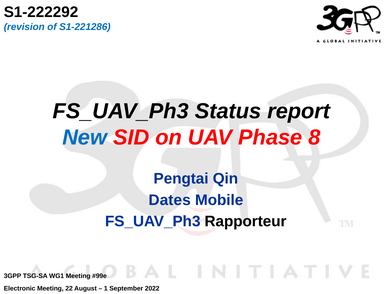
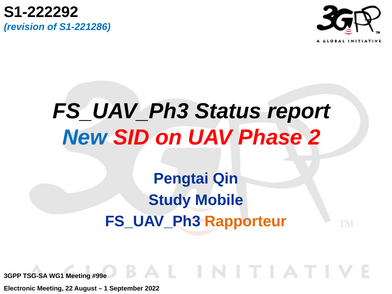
8: 8 -> 2 (314, 137)
Dates: Dates -> Study (170, 200)
Rapporteur colour: black -> orange (246, 221)
